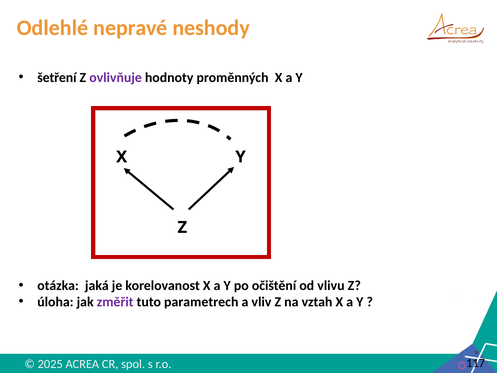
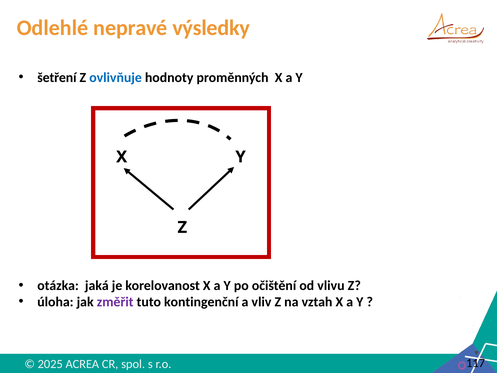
neshody: neshody -> výsledky (211, 28)
ovlivňuje colour: purple -> blue (116, 77)
parametrech: parametrech -> kontingenční (201, 302)
